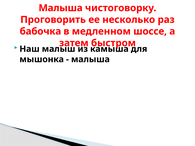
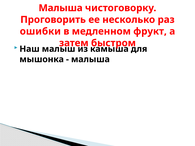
бабочка: бабочка -> ошибки (40, 31)
шоссе: шоссе -> фрукт (150, 31)
